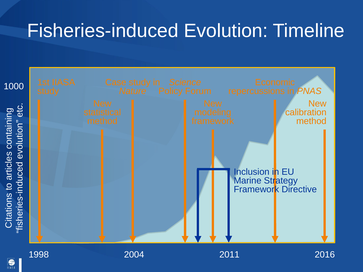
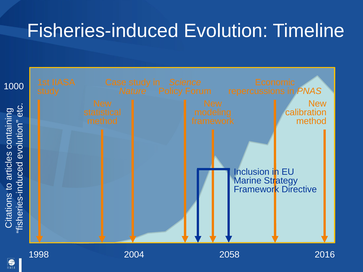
2011: 2011 -> 2058 (229, 255)
